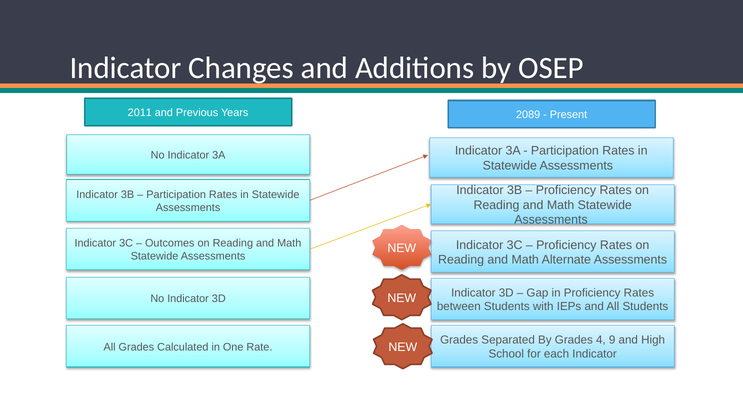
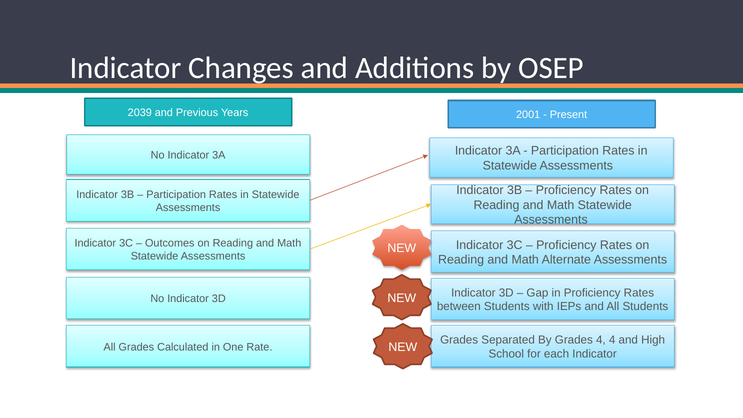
2011: 2011 -> 2039 (140, 113)
2089: 2089 -> 2001 (528, 115)
4 9: 9 -> 4 (612, 340)
